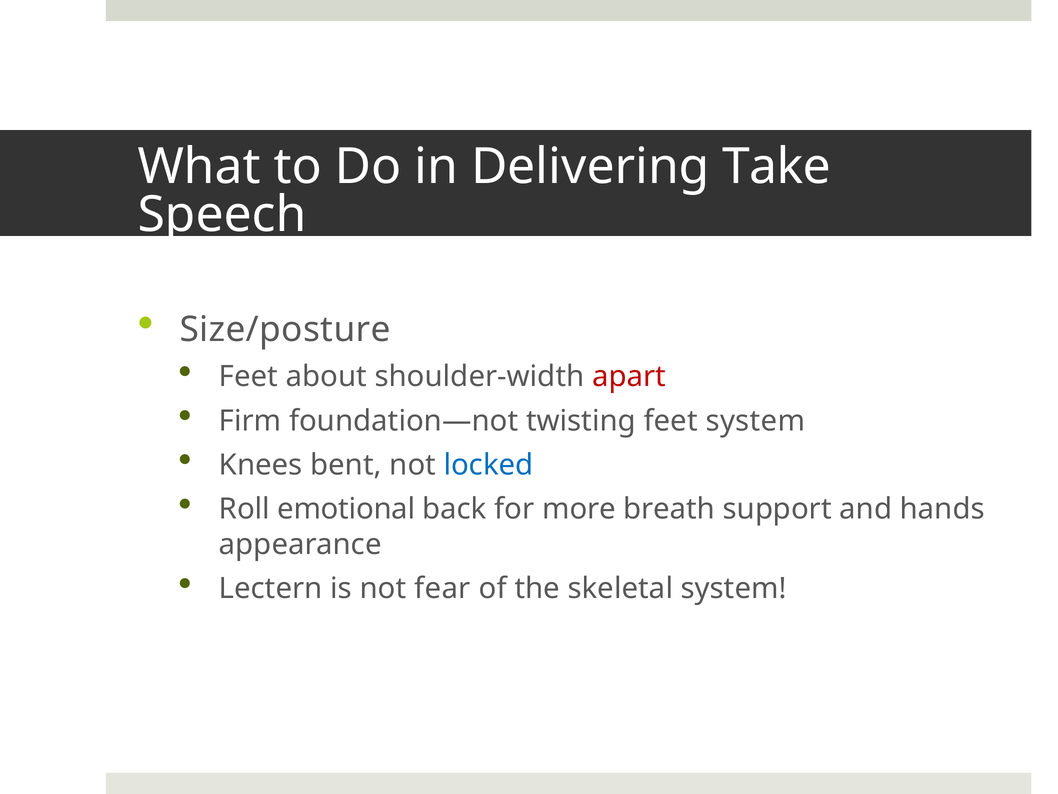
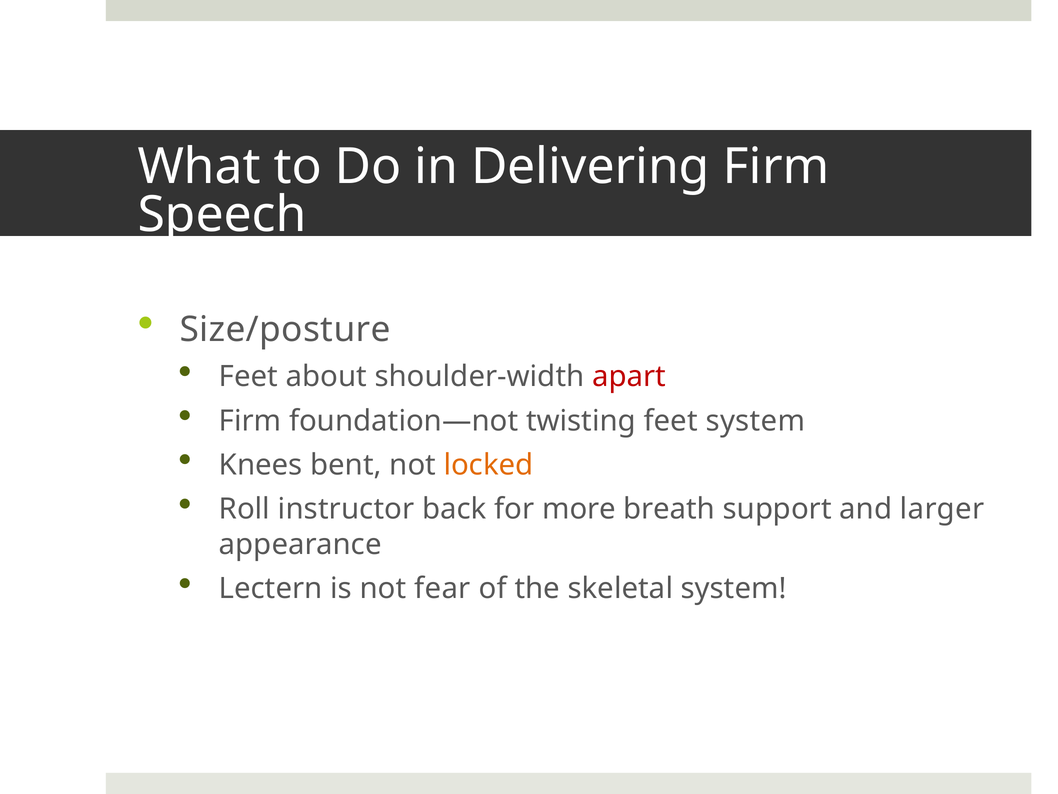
Delivering Take: Take -> Firm (776, 167)
locked colour: blue -> orange (489, 465)
emotional: emotional -> instructor (346, 509)
hands: hands -> larger (942, 509)
